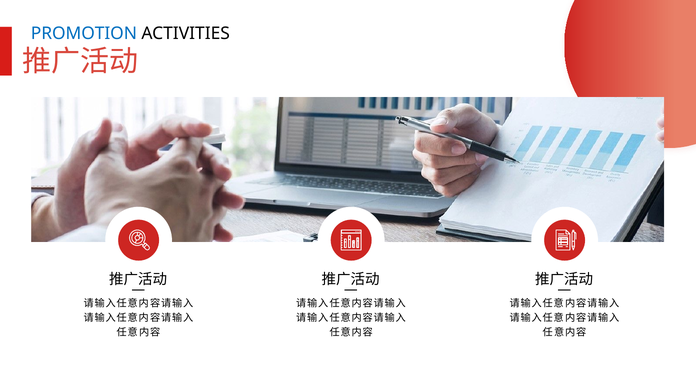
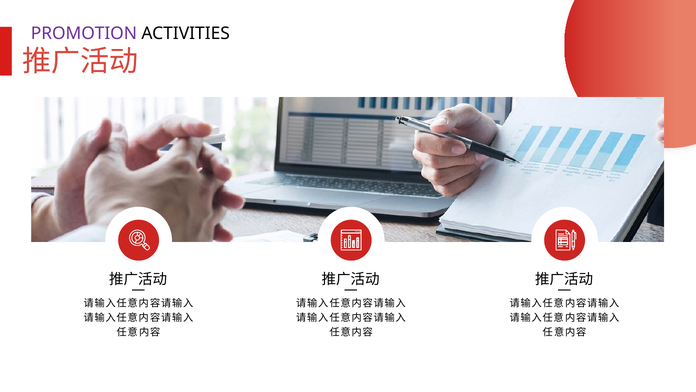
PROMOTION colour: blue -> purple (84, 34)
